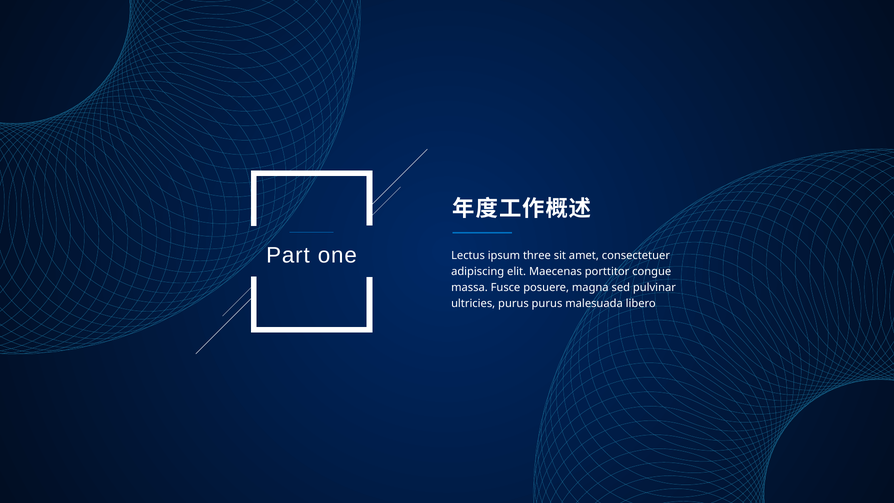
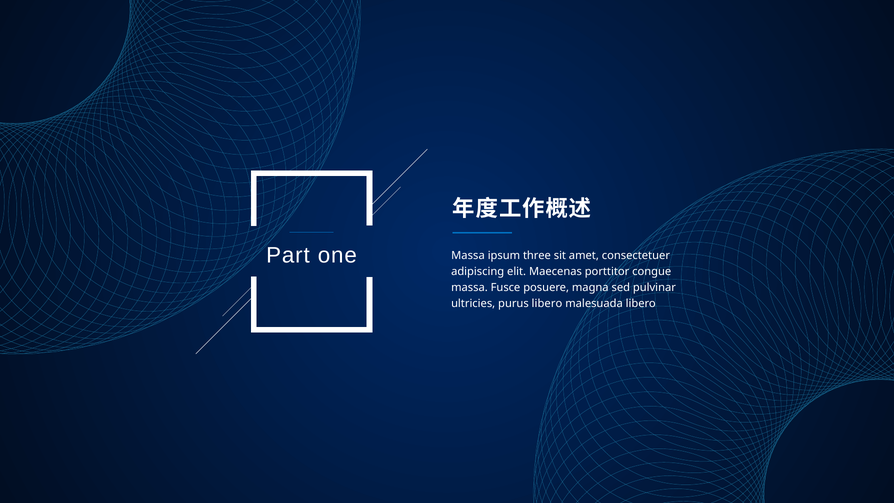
Lectus: Lectus -> Massa (468, 255)
purus purus: purus -> libero (547, 304)
